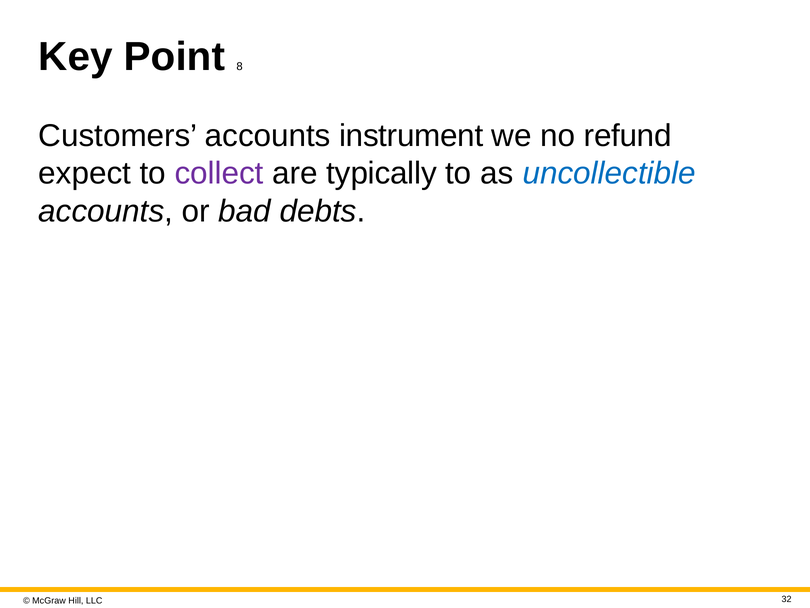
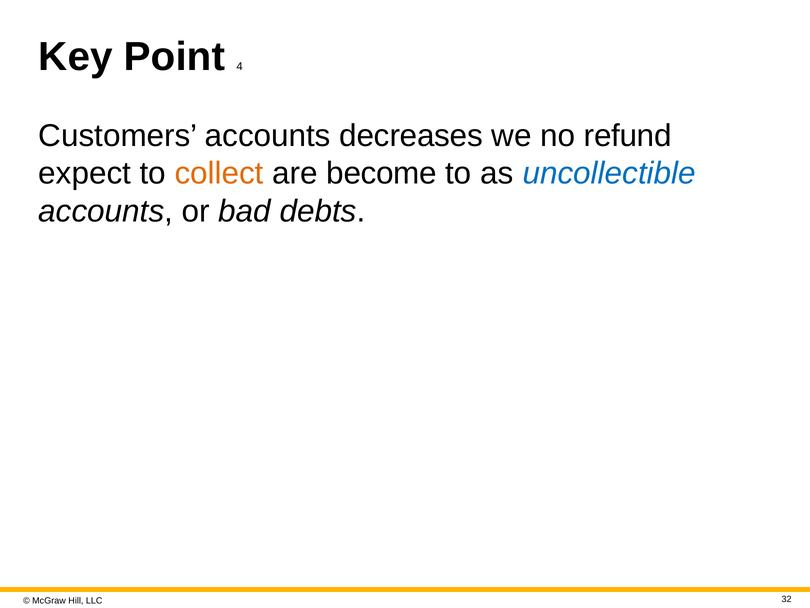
8: 8 -> 4 (240, 66)
instrument: instrument -> decreases (411, 136)
collect colour: purple -> orange (219, 173)
typically: typically -> become (382, 173)
